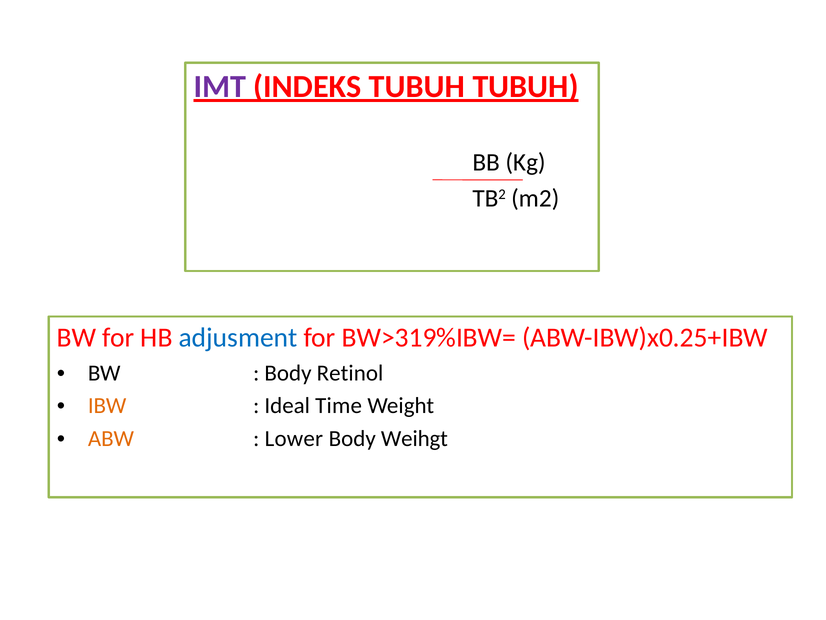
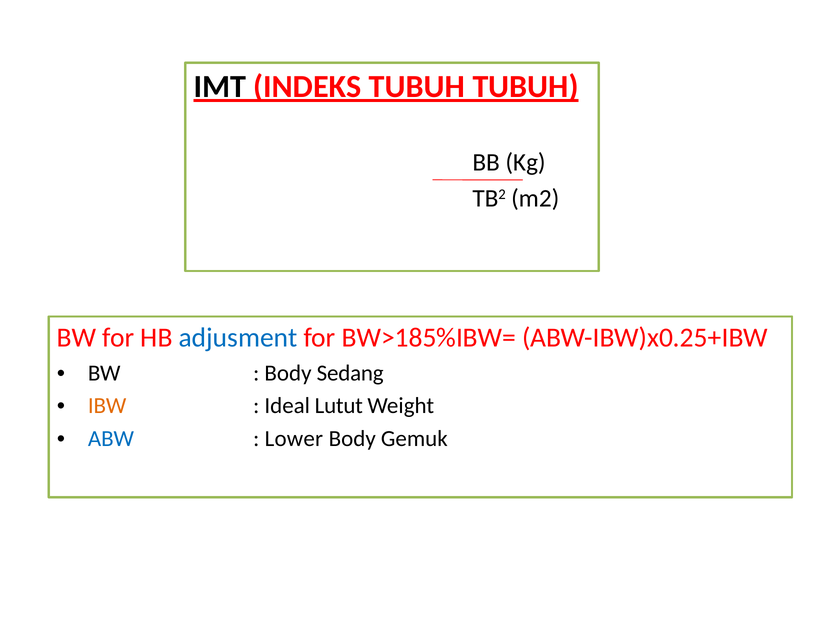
IMT colour: purple -> black (220, 87)
BW>319%IBW=: BW>319%IBW= -> BW>185%IBW= (429, 337)
Retinol: Retinol -> Sedang (350, 373)
Time: Time -> Lutut (339, 406)
ABW colour: orange -> blue (111, 438)
Weihgt: Weihgt -> Gemuk (414, 438)
